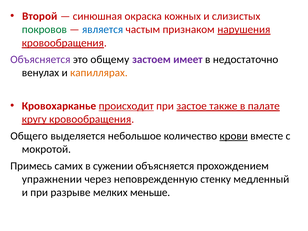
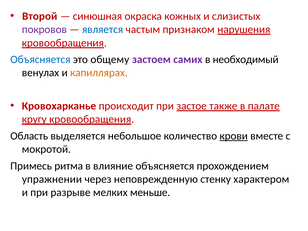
покровов colour: green -> purple (44, 30)
Объясняется colour: purple -> blue (40, 59)
имеет: имеет -> самих (188, 59)
недостаточно: недостаточно -> необходимый (246, 59)
происходит underline: present -> none (126, 106)
Общего: Общего -> Область (29, 136)
самих: самих -> ритма (69, 166)
сужении: сужении -> влияние (113, 166)
медленный: медленный -> характером (261, 179)
